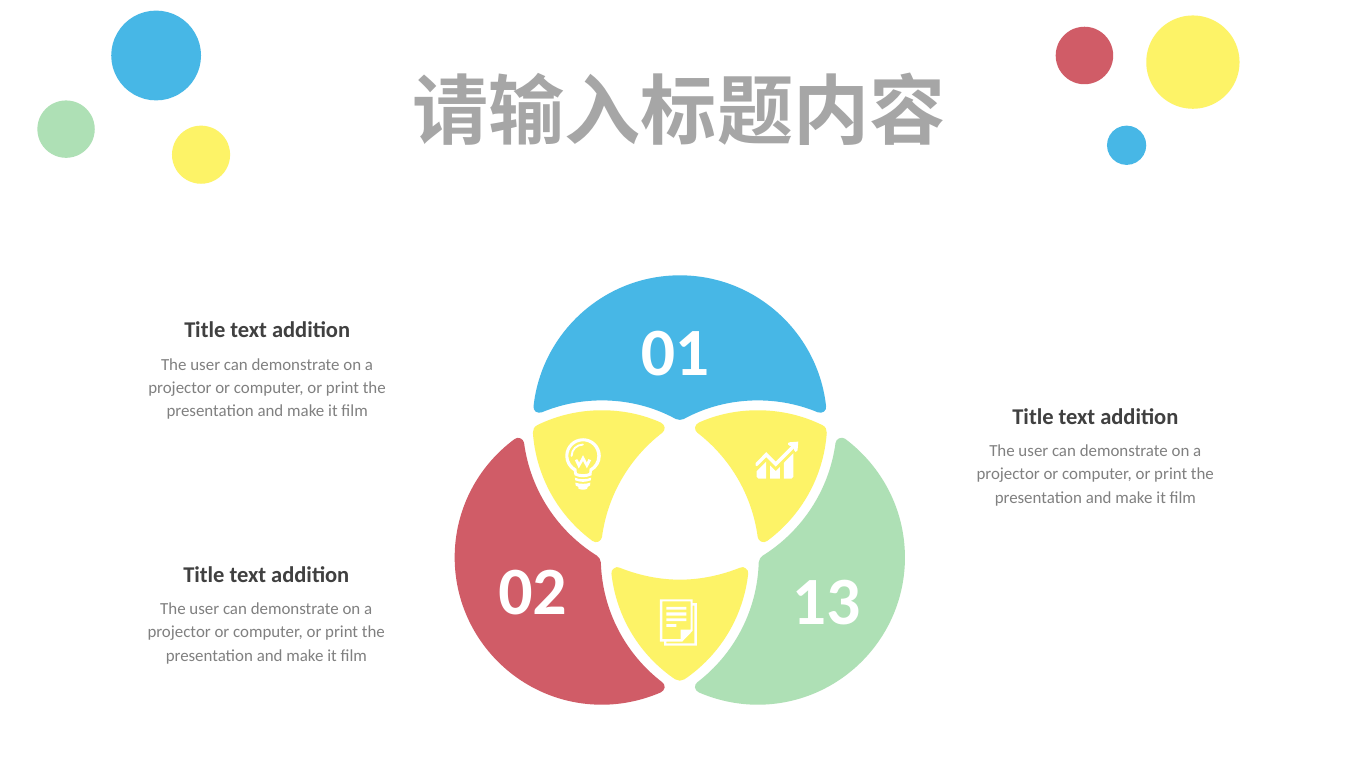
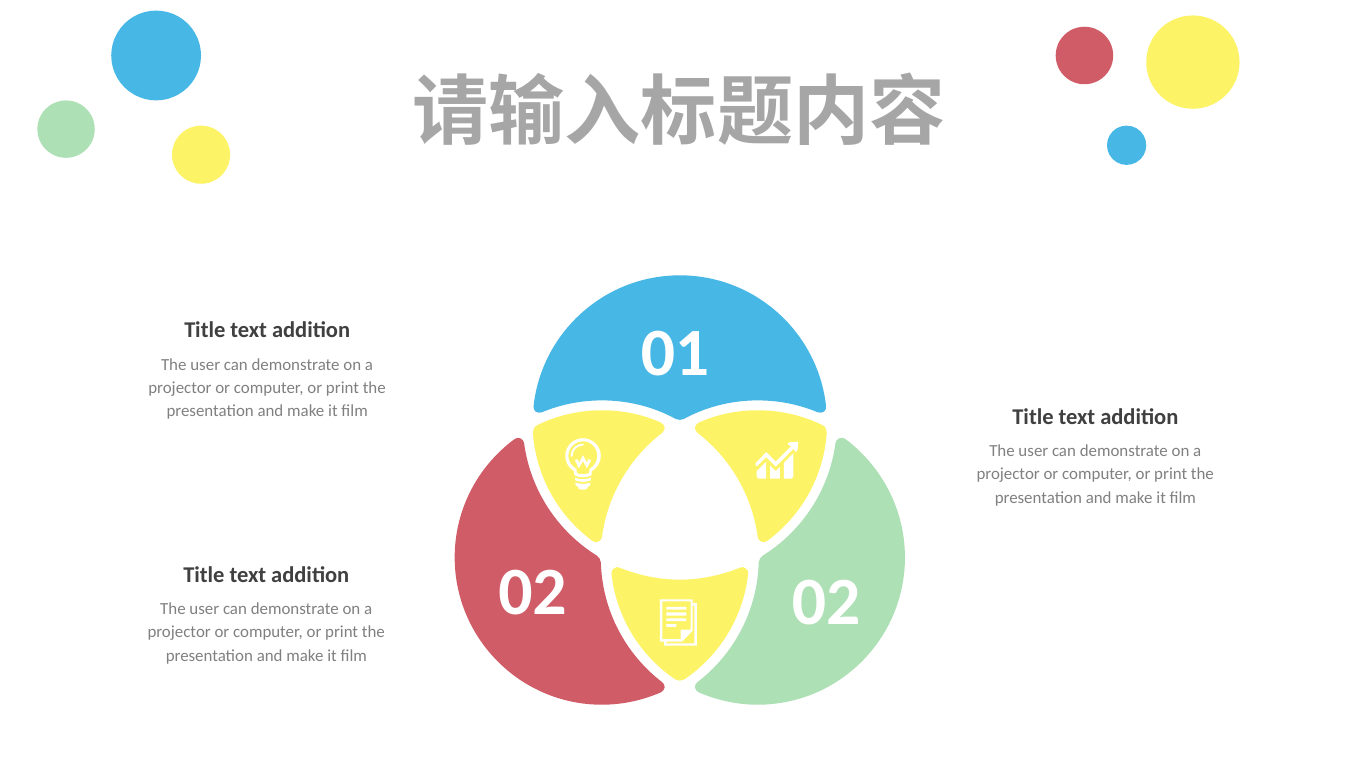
02 13: 13 -> 02 (826, 602)
